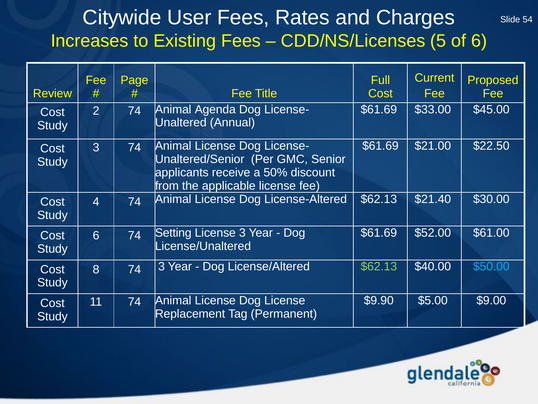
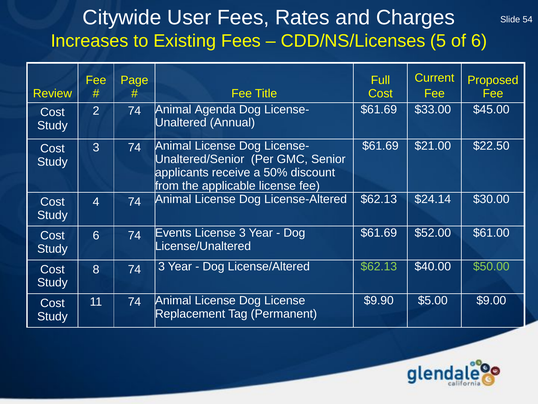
$21.40: $21.40 -> $24.14 (433, 199)
Setting: Setting -> Events (173, 233)
$50.00 colour: light blue -> light green (491, 266)
